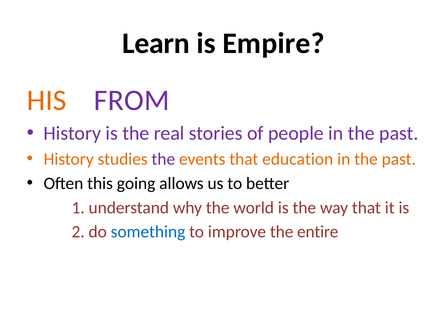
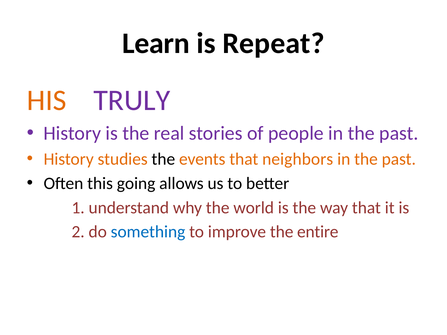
Empire: Empire -> Repeat (273, 43)
FROM: FROM -> TRULY (132, 100)
the colour: purple -> black (163, 159)
education: education -> neighbors (298, 159)
